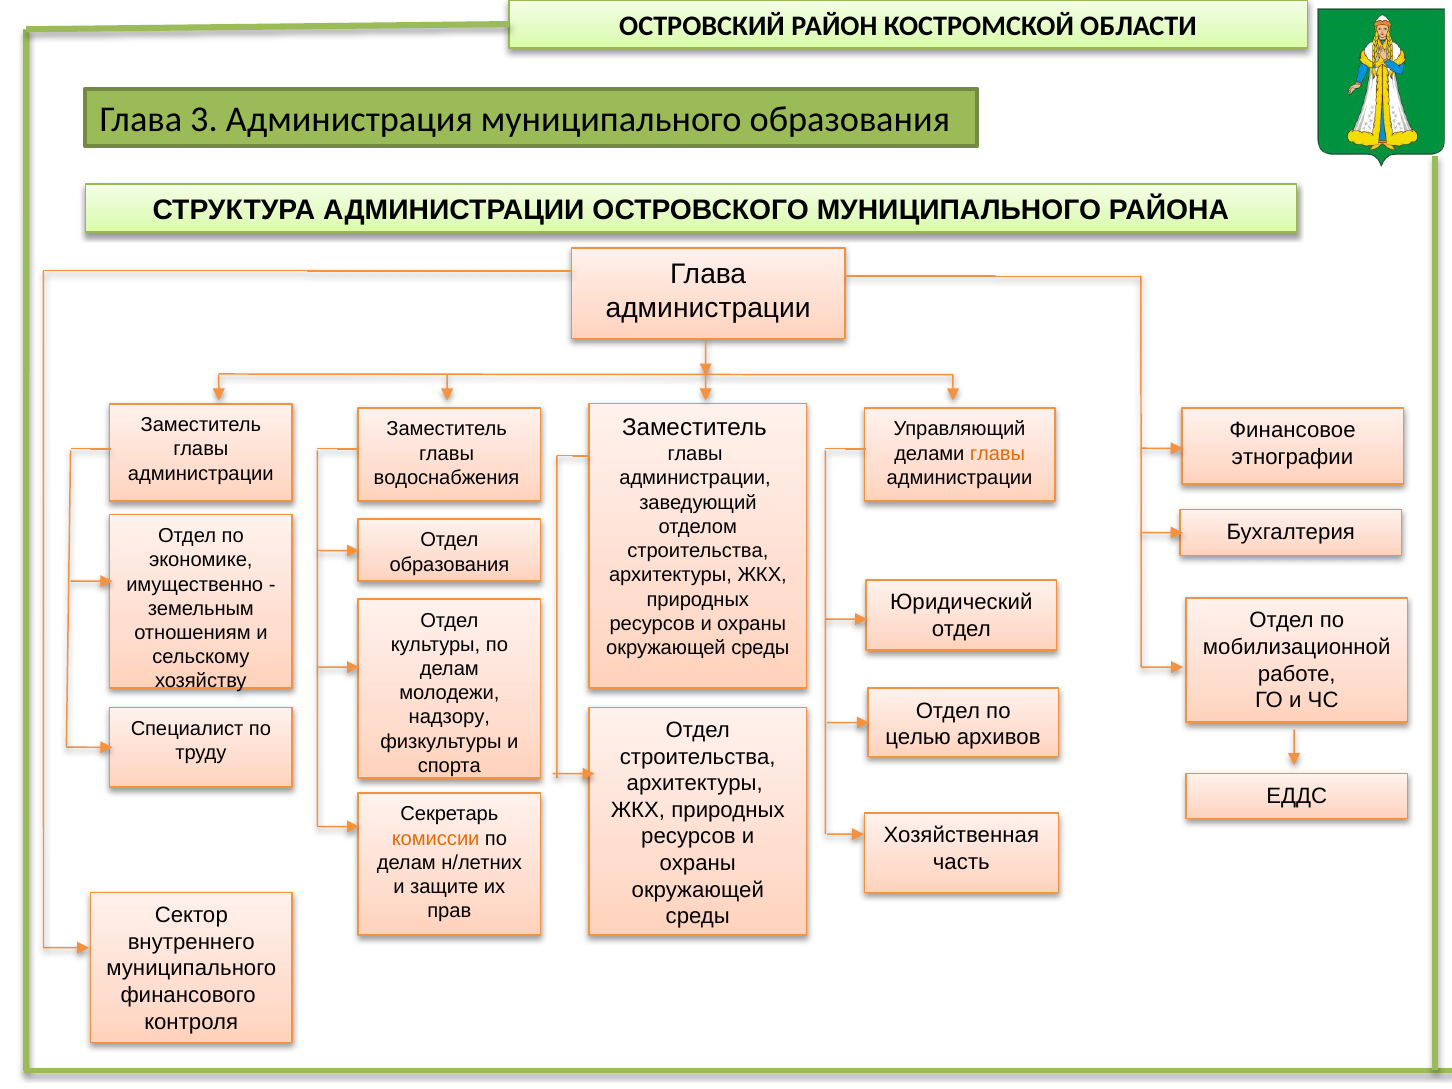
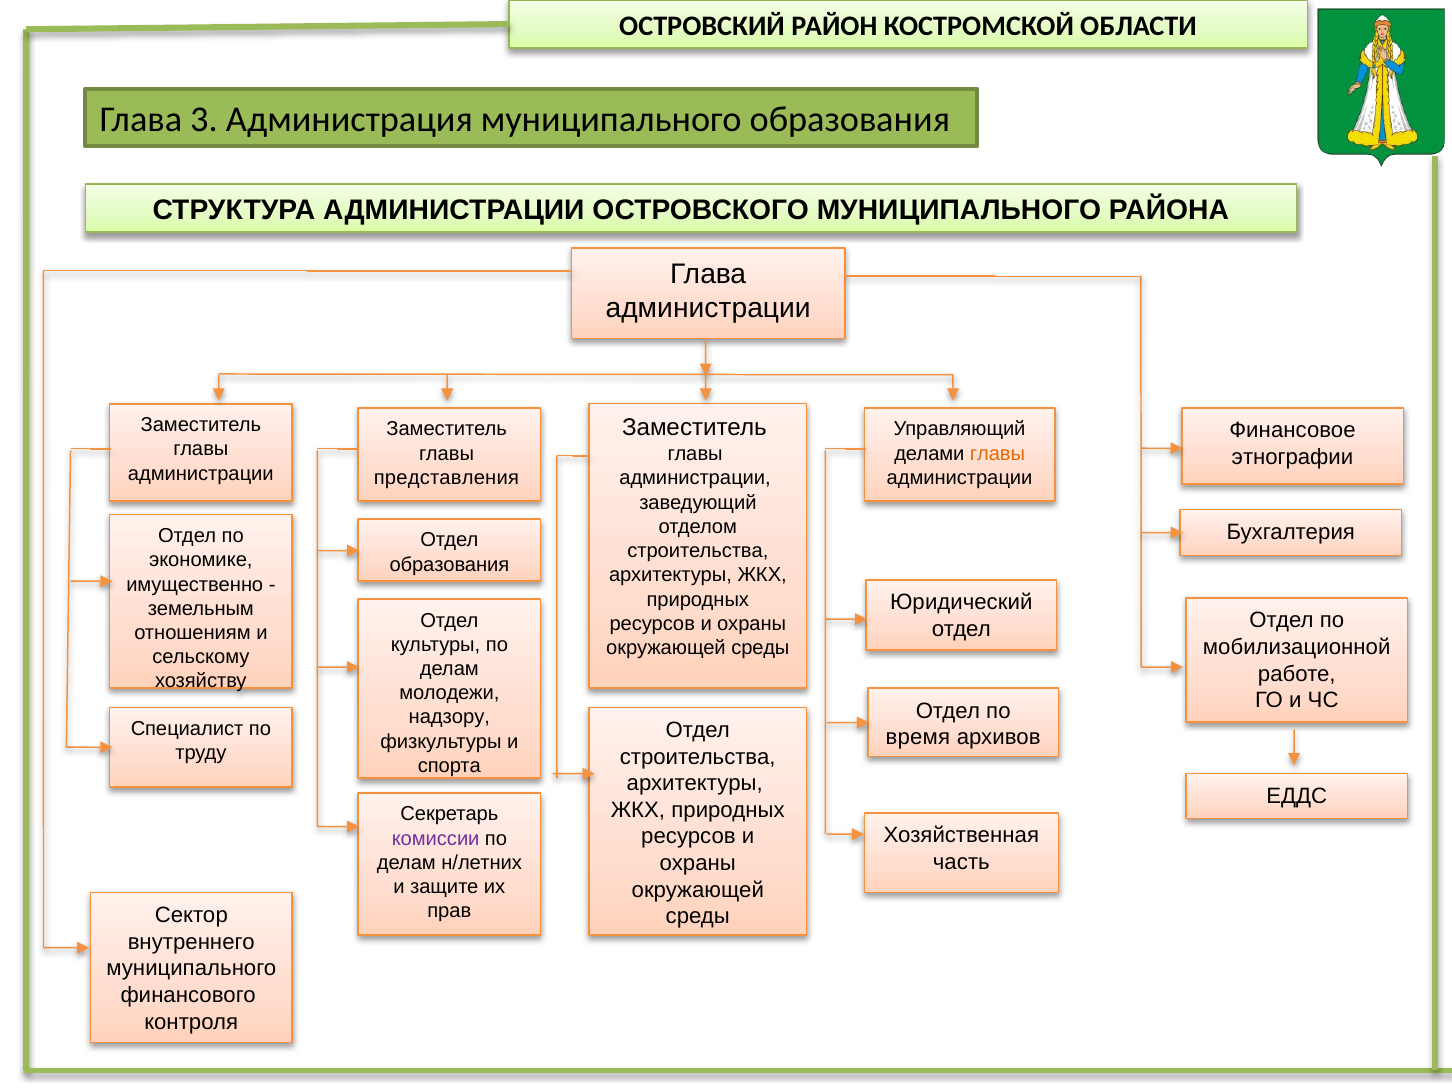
водоснабжения: водоснабжения -> представления (446, 478)
целью: целью -> время (918, 737)
комиссии colour: orange -> purple (436, 839)
